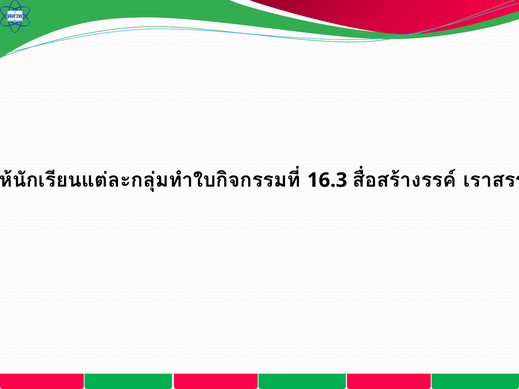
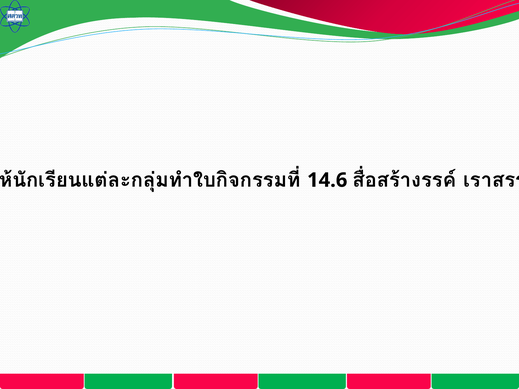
16.3: 16.3 -> 14.6 (327, 180)
